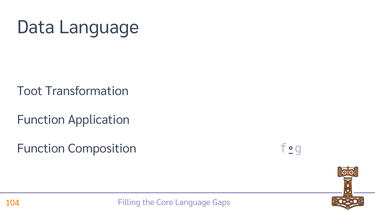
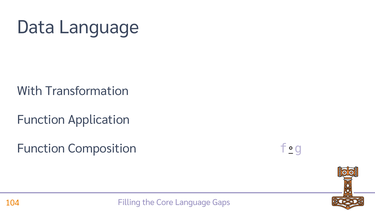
Toot: Toot -> With (30, 91)
